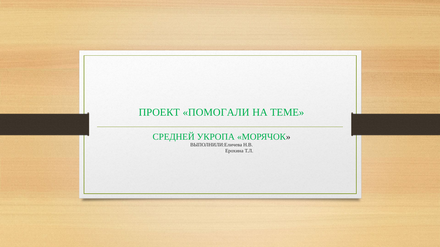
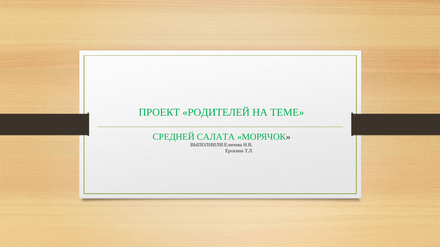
ПОМОГАЛИ: ПОМОГАЛИ -> РОДИТЕЛЕЙ (216, 113)
УКРОПА: УКРОПА -> САЛАТА (216, 137)
